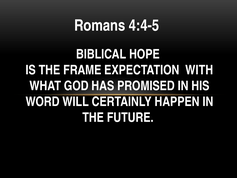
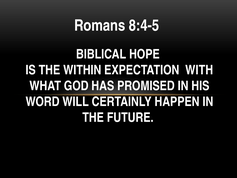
4:4-5: 4:4-5 -> 8:4-5 (144, 26)
FRAME: FRAME -> WITHIN (82, 70)
